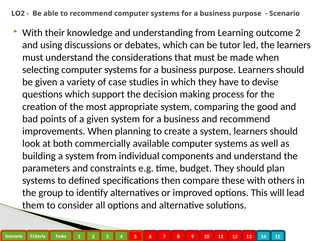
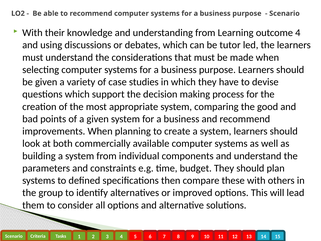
outcome 2: 2 -> 4 (298, 33)
